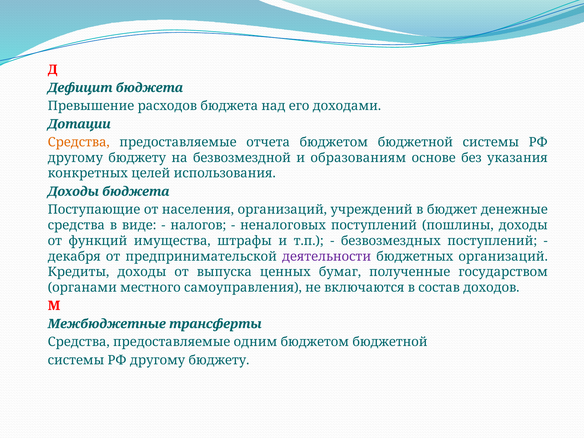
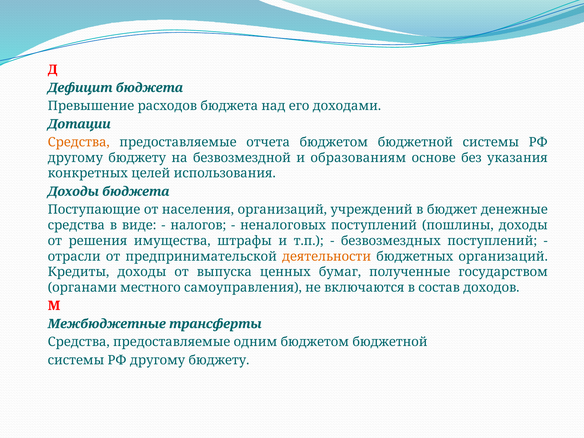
функций: функций -> решения (98, 241)
декабря: декабря -> отрасли (74, 256)
деятельности colour: purple -> orange (327, 256)
